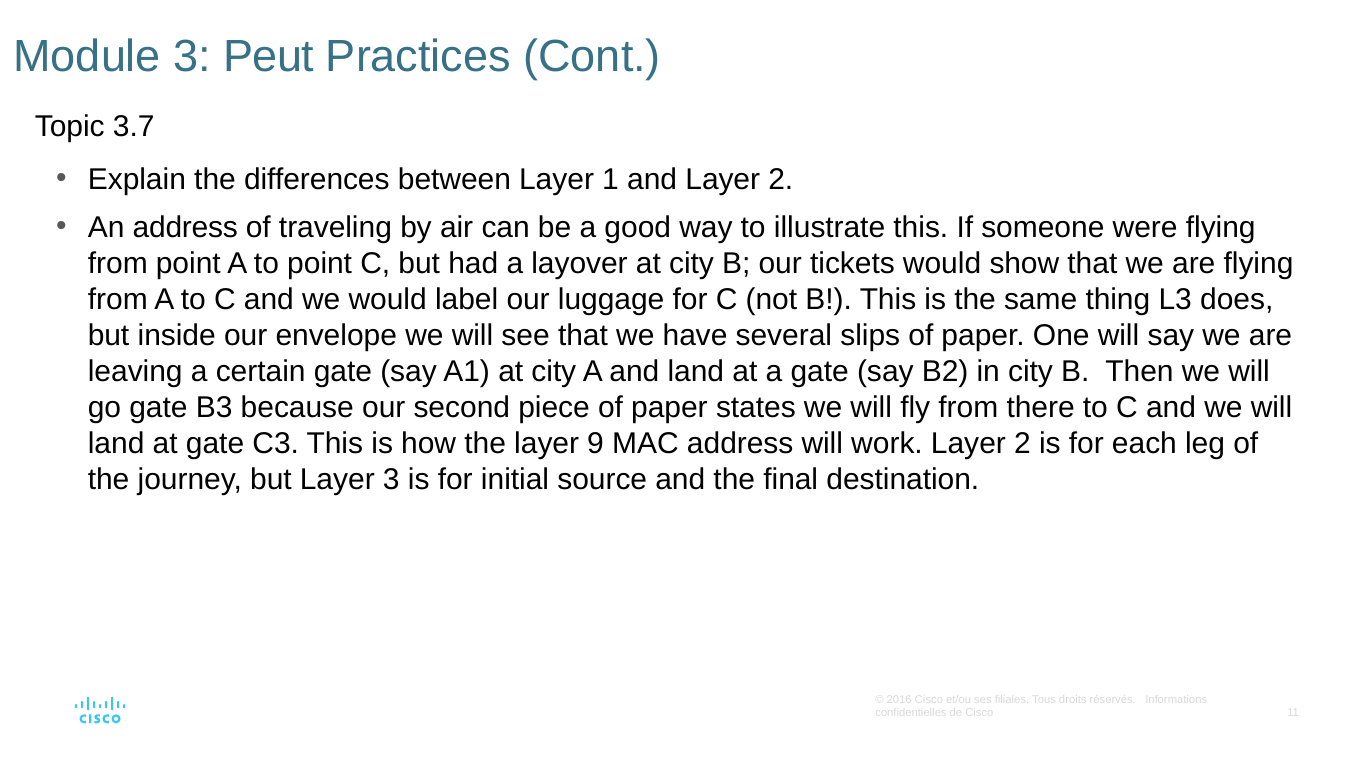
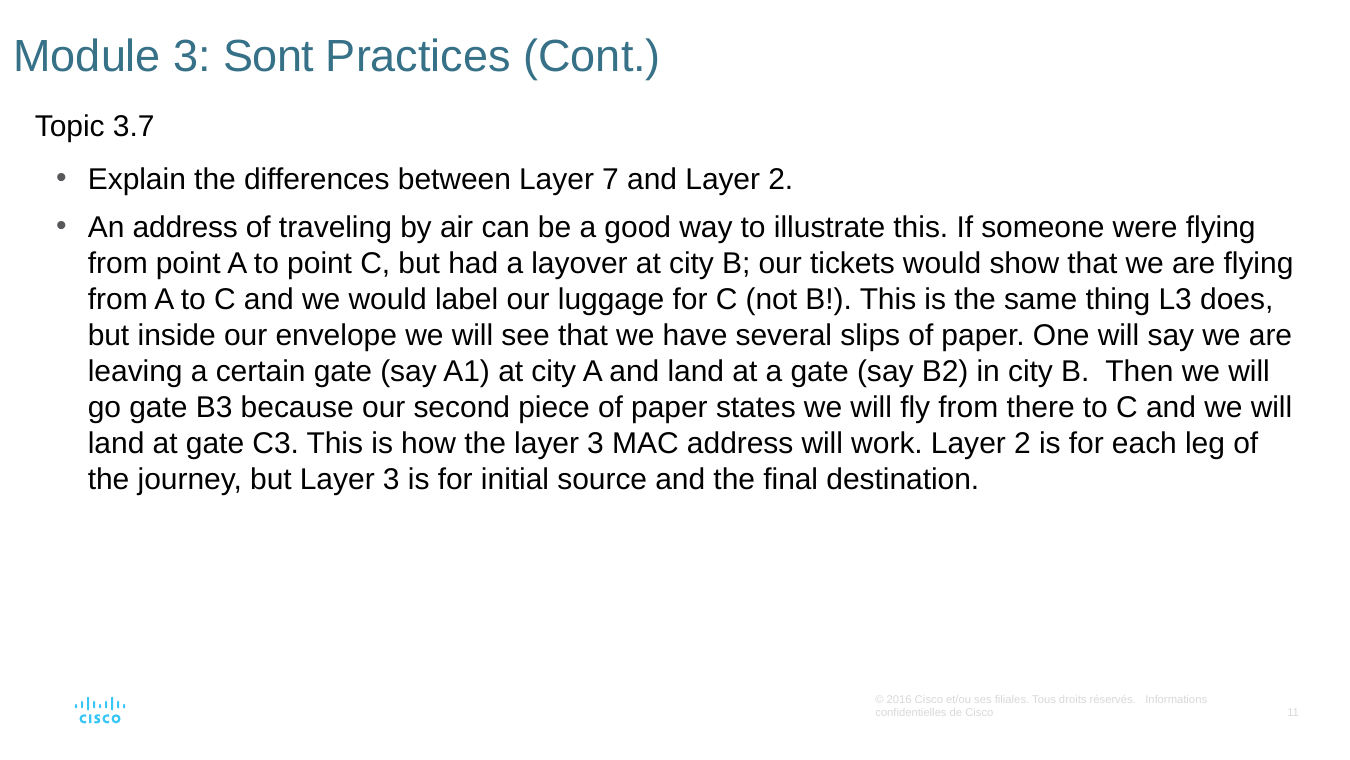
Peut: Peut -> Sont (269, 56)
1: 1 -> 7 (611, 180)
the layer 9: 9 -> 3 (596, 443)
